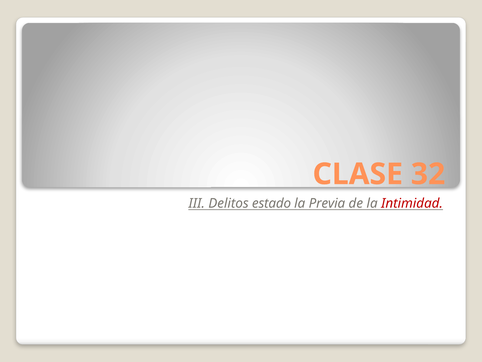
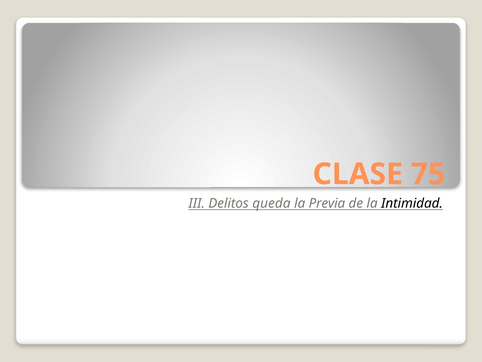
32: 32 -> 75 (428, 174)
estado: estado -> queda (271, 203)
Intimidad colour: red -> black (412, 203)
